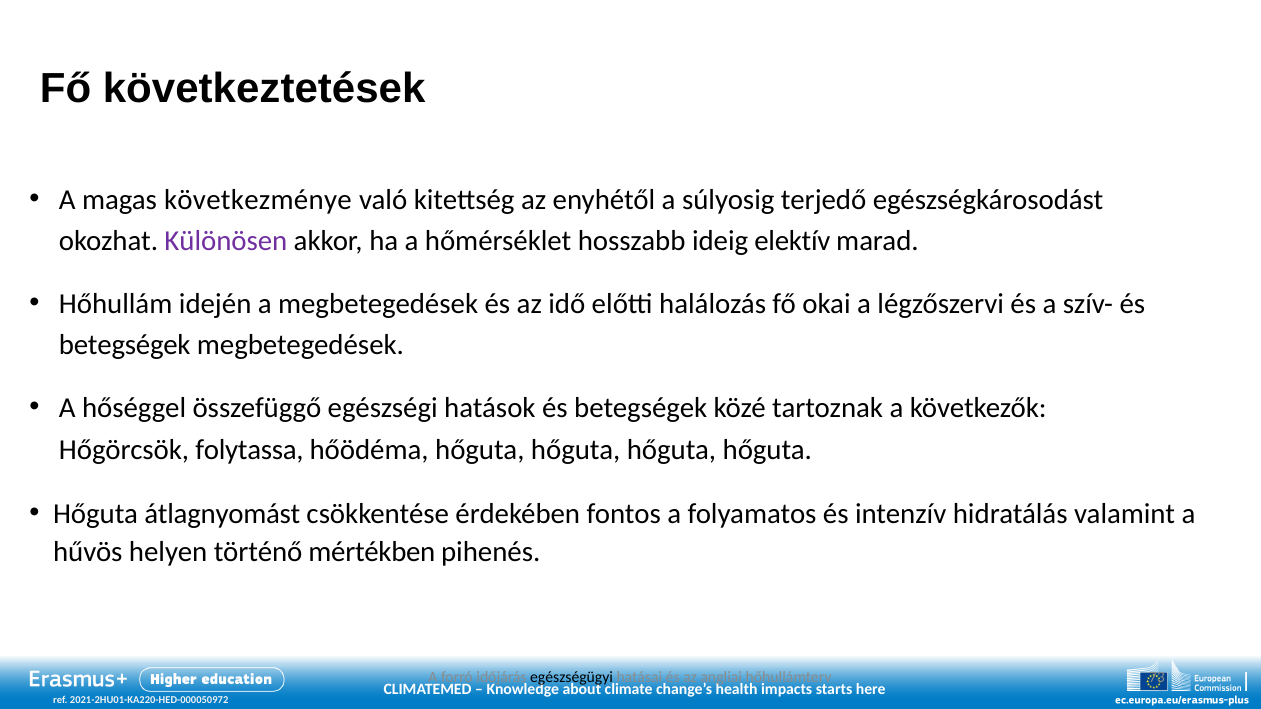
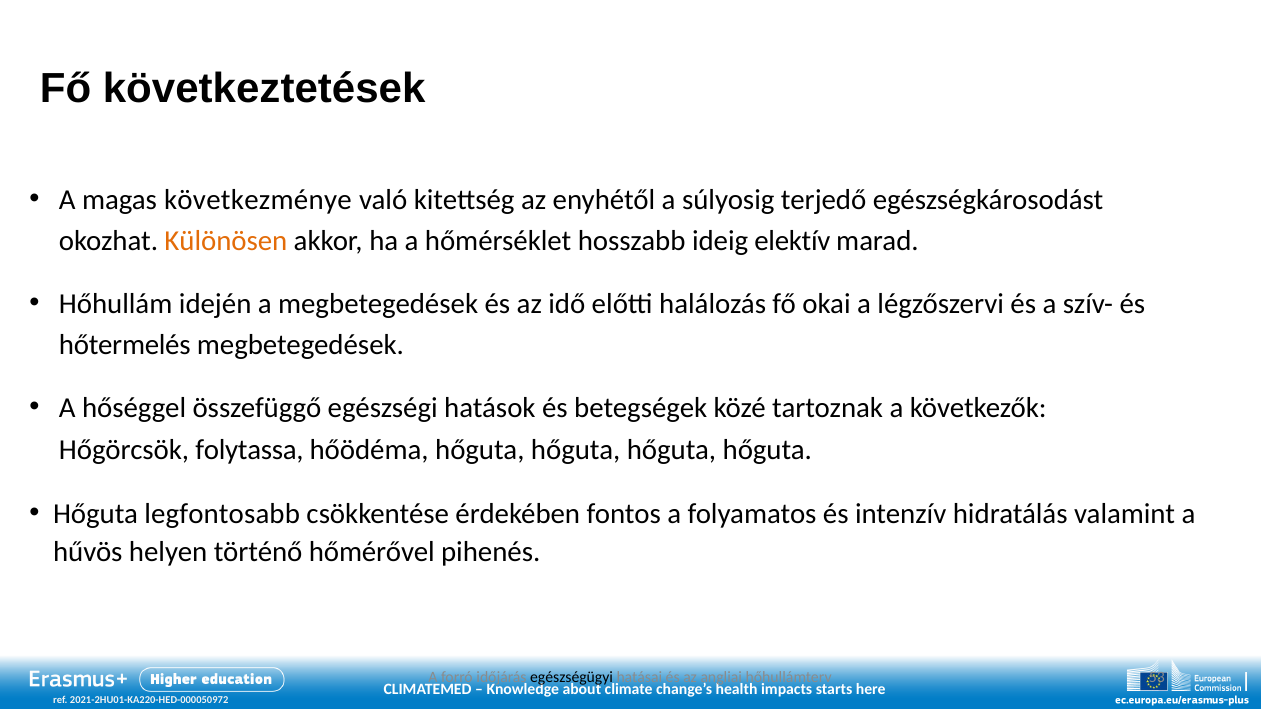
Különösen colour: purple -> orange (226, 241)
betegségek: betegségek -> hőtermelés (125, 346)
átlagnyomást: átlagnyomást -> legfontosabb (222, 514)
mértékben: mértékben -> hőmérővel (372, 552)
73: 73 -> 53 (1157, 677)
